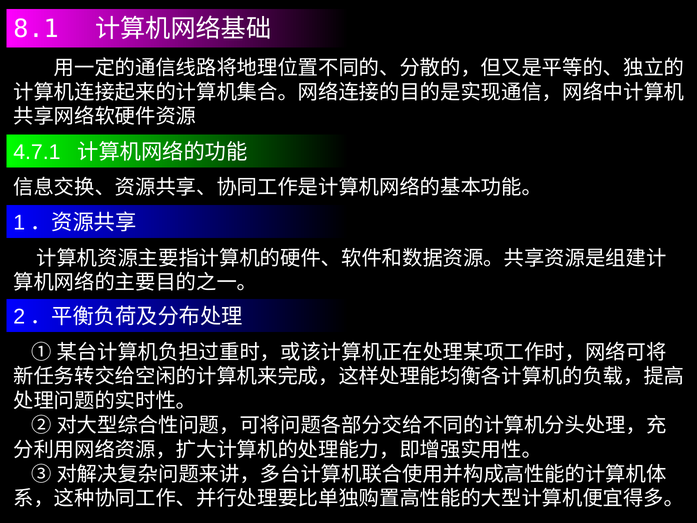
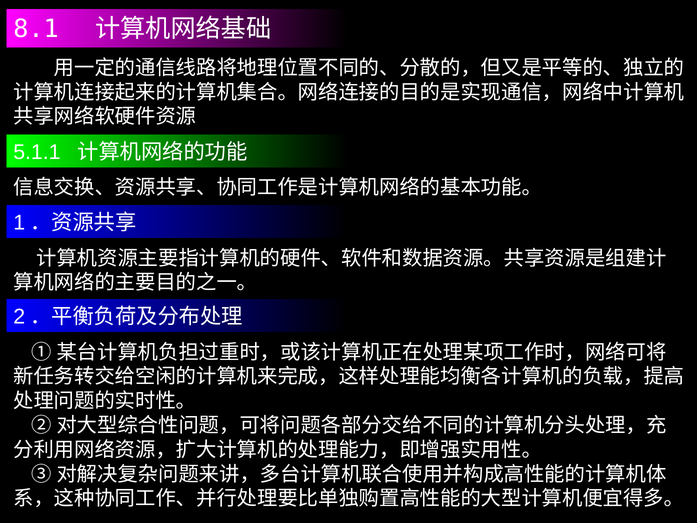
4.7.1: 4.7.1 -> 5.1.1 (37, 152)
